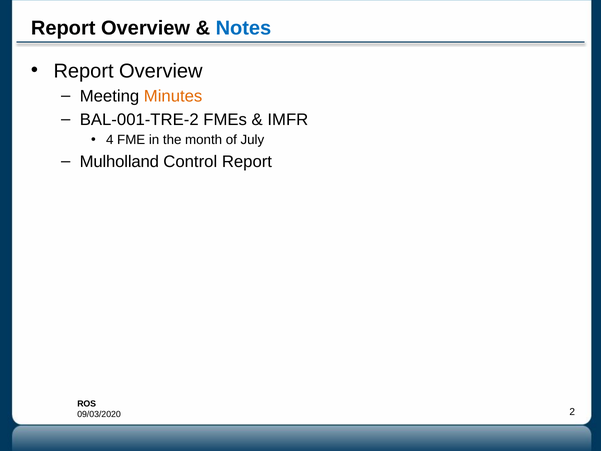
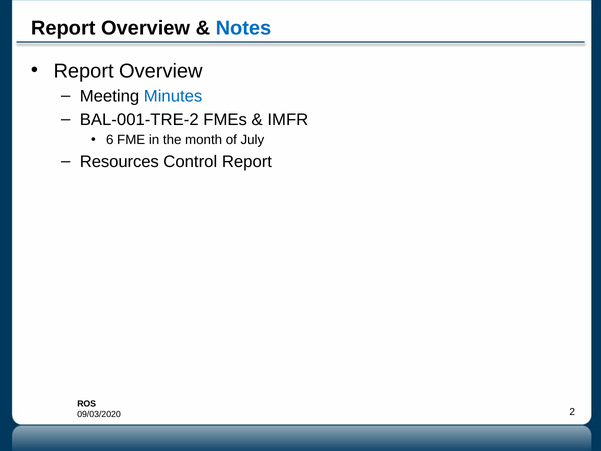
Minutes colour: orange -> blue (173, 96)
4: 4 -> 6 (110, 140)
Mulholland: Mulholland -> Resources (119, 162)
